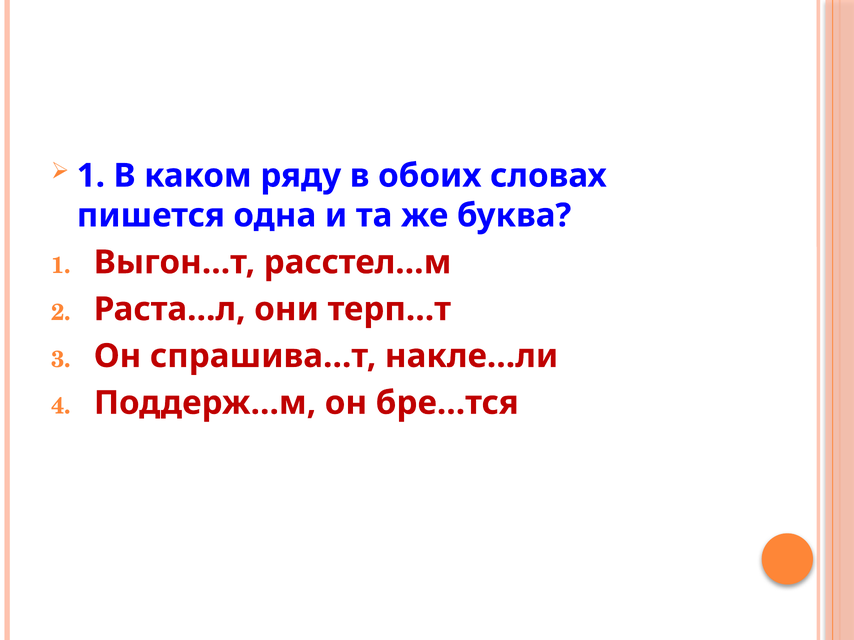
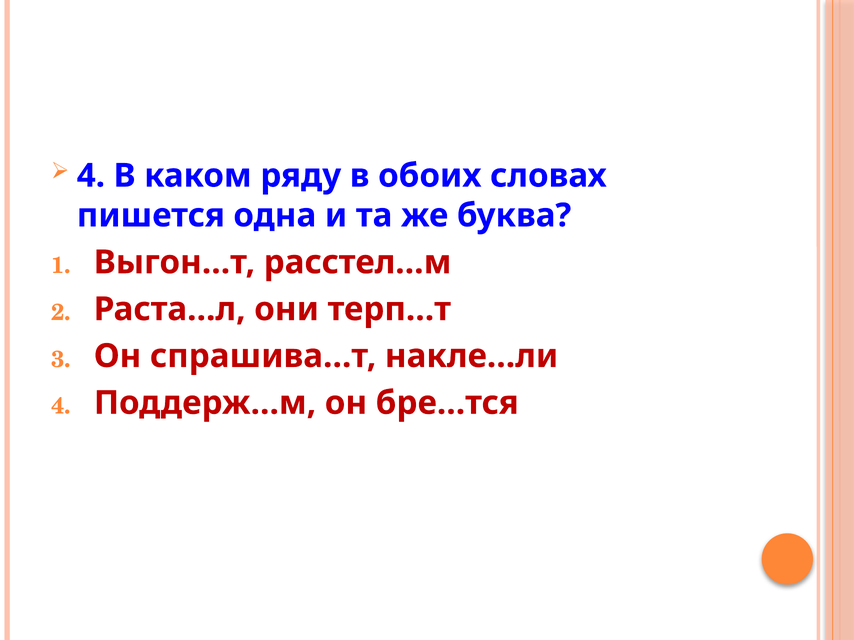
1: 1 -> 4 (91, 176)
